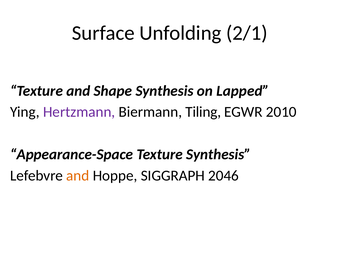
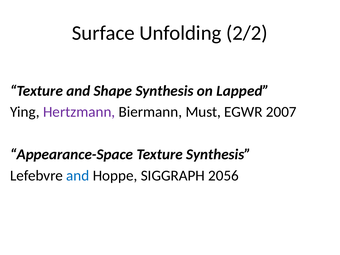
2/1: 2/1 -> 2/2 (247, 33)
Tiling: Tiling -> Must (203, 112)
2010: 2010 -> 2007 (281, 112)
and colour: orange -> blue (78, 176)
2046: 2046 -> 2056 (224, 176)
